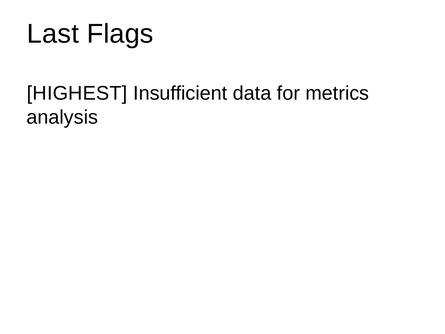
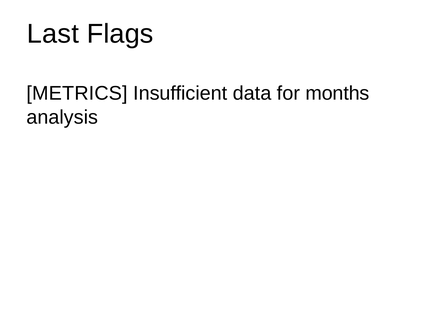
HIGHEST: HIGHEST -> METRICS (77, 93)
metrics: metrics -> months (337, 93)
